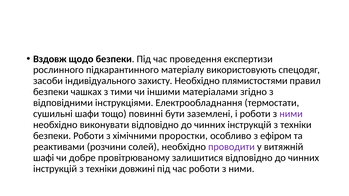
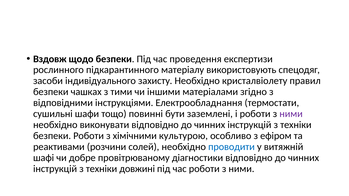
плямистостями: плямистостями -> кристалвіолету (255, 81)
проростки: проростки -> культурою (183, 136)
проводити colour: purple -> blue (231, 147)
залишитися: залишитися -> діагностики (198, 158)
